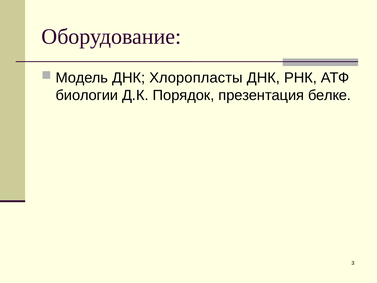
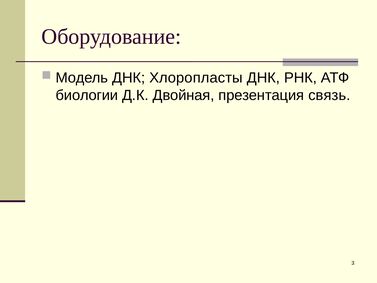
Порядок: Порядок -> Двойная (184, 95)
белке: белке -> связь (329, 95)
